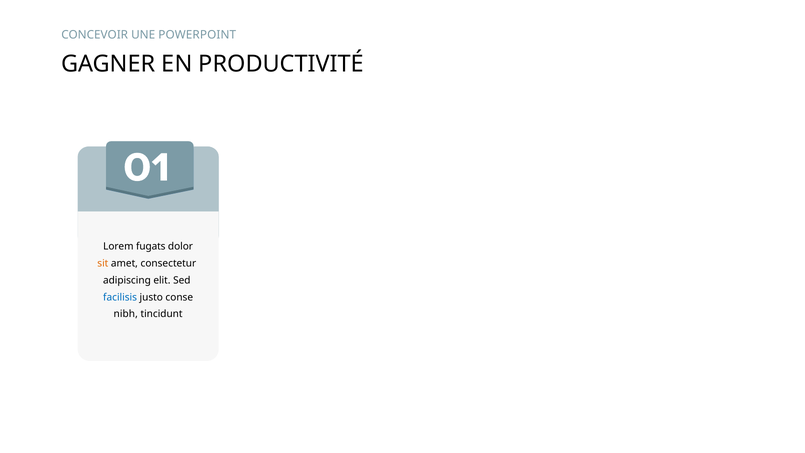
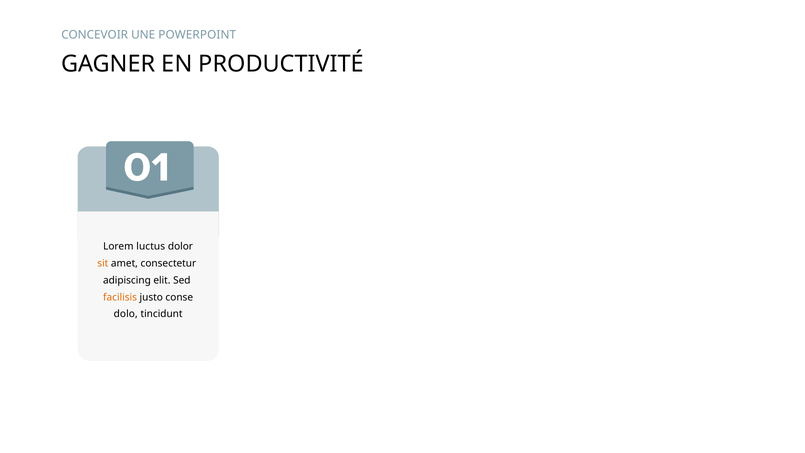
fugats: fugats -> luctus (151, 246)
facilisis colour: blue -> orange (120, 297)
nibh: nibh -> dolo (126, 314)
